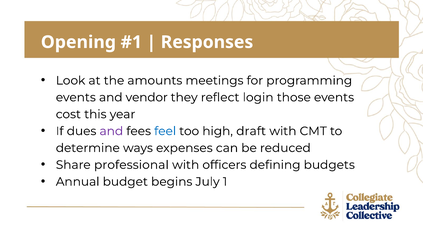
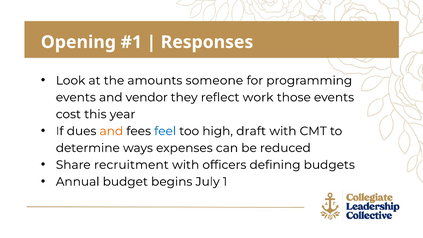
meetings: meetings -> someone (214, 80)
login: login -> work (258, 97)
and colour: purple -> orange (111, 131)
professional: professional -> recruitment (131, 165)
